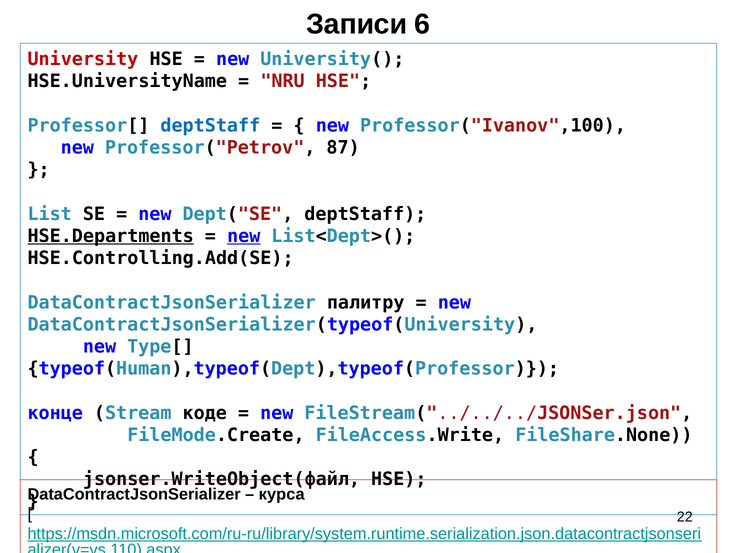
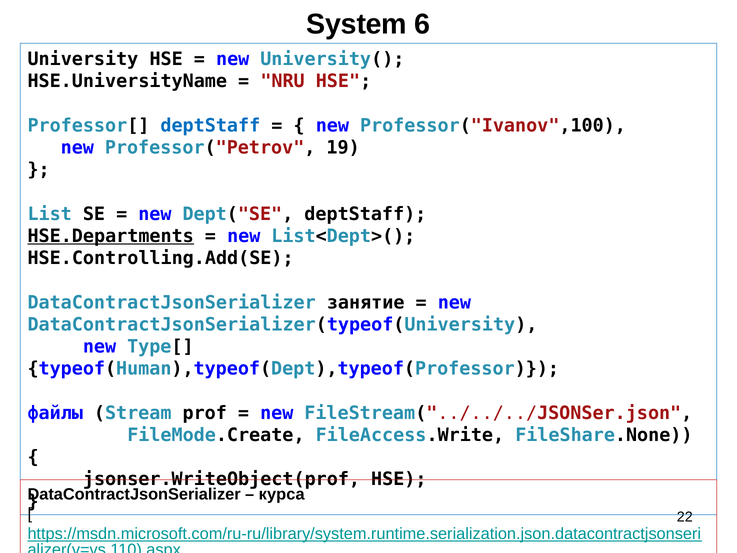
Записи: Записи -> System (357, 24)
University colour: red -> black (83, 59)
87: 87 -> 19 (343, 148)
new underline: present -> none (244, 236)
палитру: палитру -> занятие (366, 302)
конце: конце -> файлы (55, 413)
коде: коде -> prof (205, 413)
jsonser.WriteObject(файл: jsonser.WriteObject(файл -> jsonser.WriteObject(prof (221, 479)
